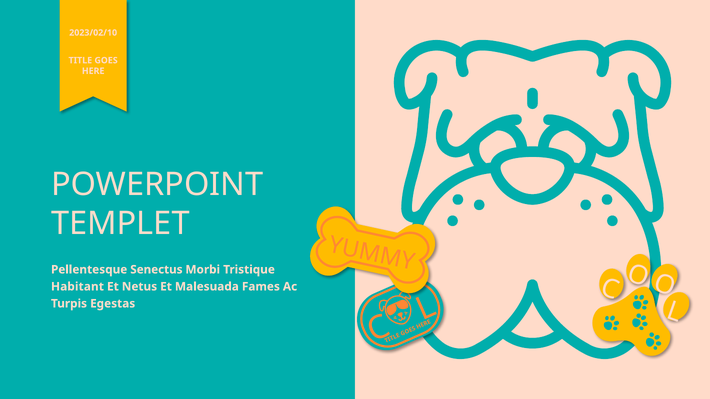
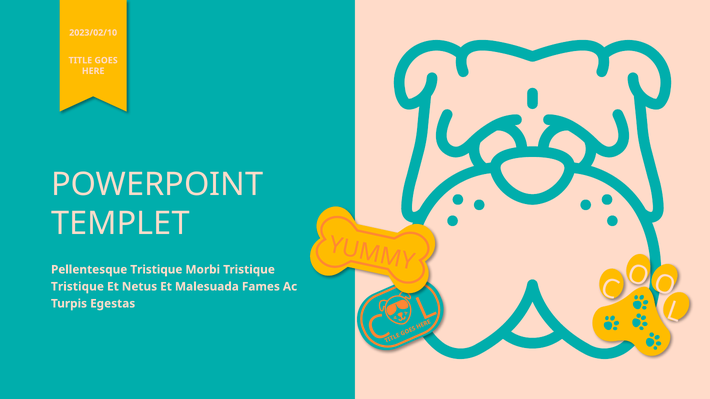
Pellentesque Senectus: Senectus -> Tristique (156, 270)
Habitant: Habitant -> Tristique (77, 287)
